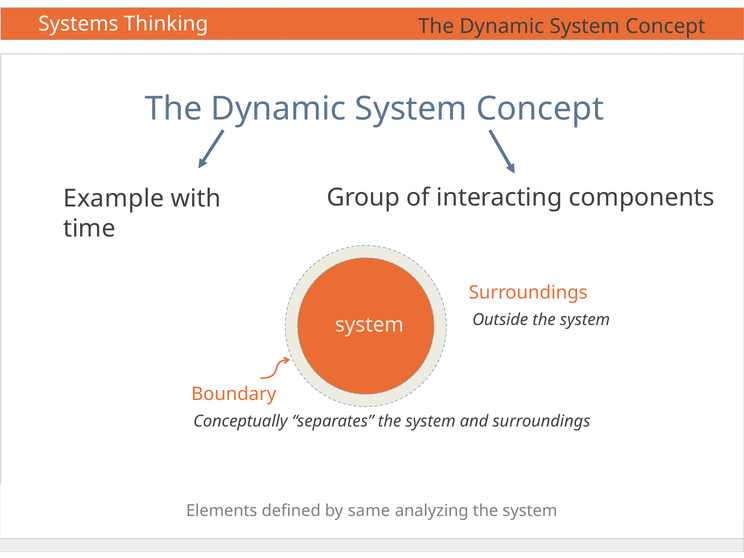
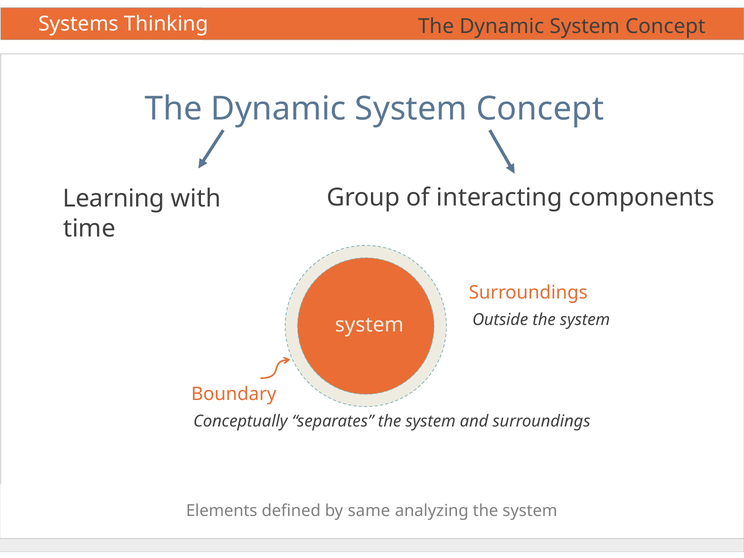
Example: Example -> Learning (114, 199)
